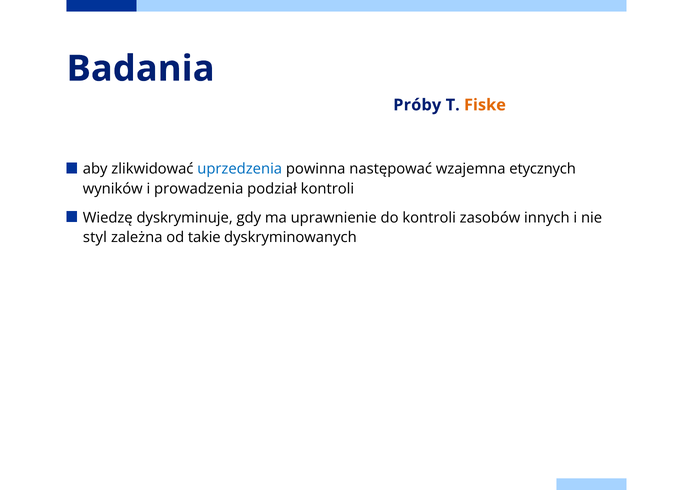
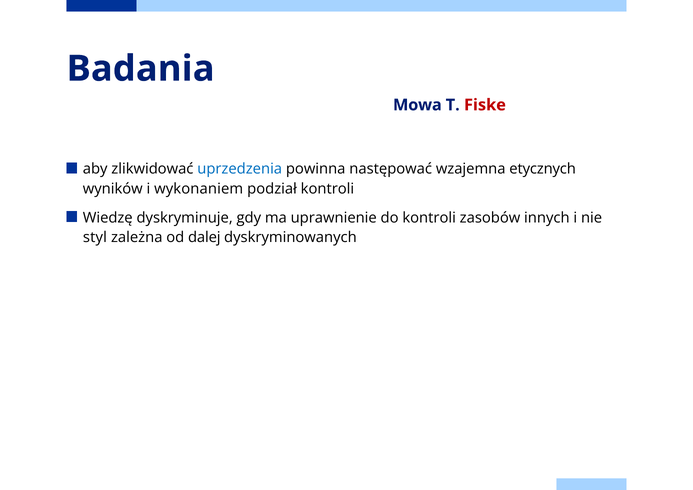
Próby: Próby -> Mowa (417, 105)
Fiske colour: orange -> red (485, 105)
prowadzenia: prowadzenia -> wykonaniem (199, 189)
takie: takie -> dalej (204, 237)
